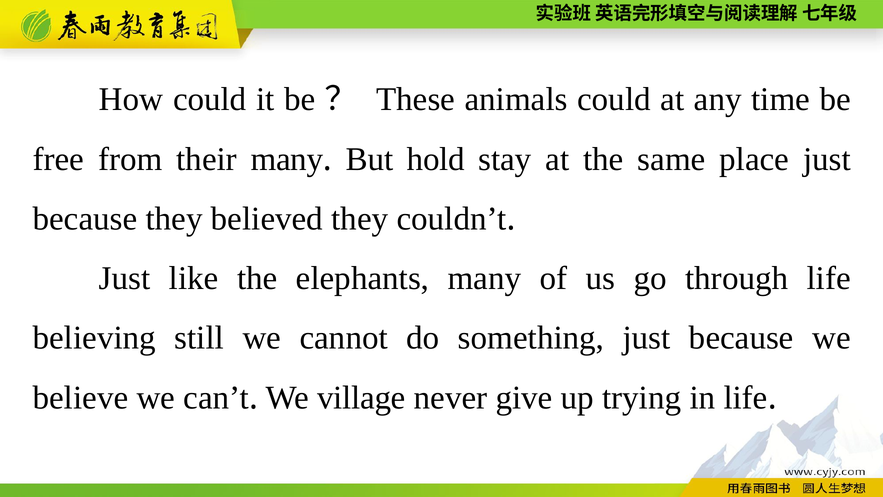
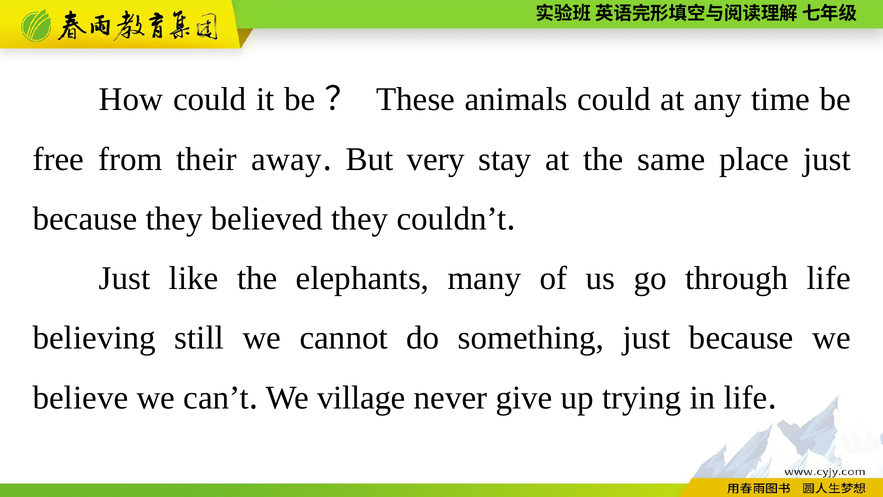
their many: many -> away (287, 159)
hold: hold -> very (436, 159)
